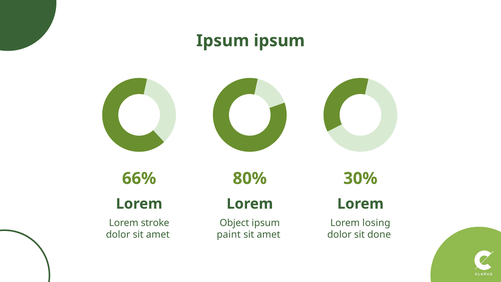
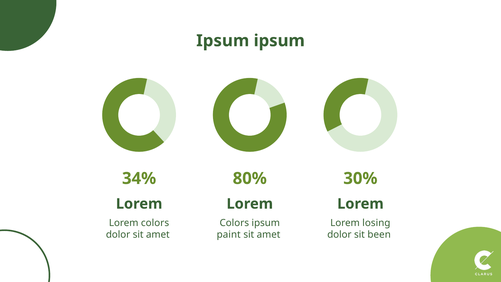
66%: 66% -> 34% (139, 178)
Lorem stroke: stroke -> colors (155, 223)
Object: Object -> Colors (234, 223)
done: done -> been (379, 235)
